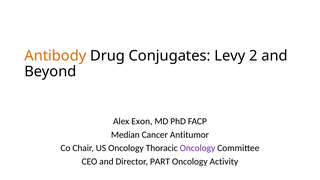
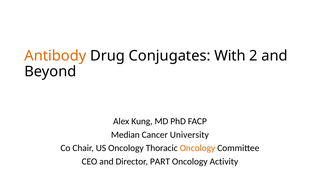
Levy: Levy -> With (230, 56)
Exon: Exon -> Kung (142, 121)
Antitumor: Antitumor -> University (189, 135)
Oncology colour: purple -> orange (198, 148)
